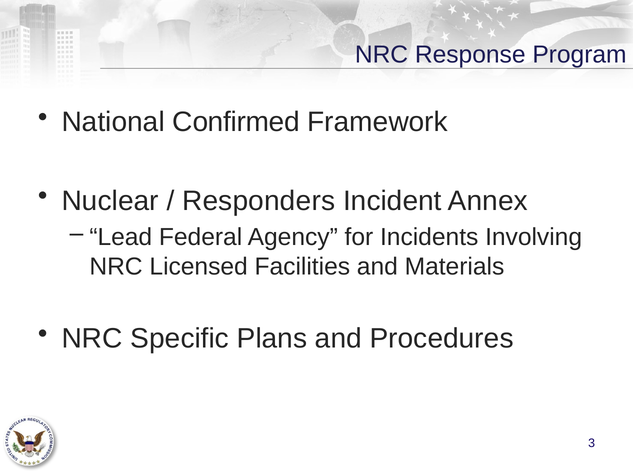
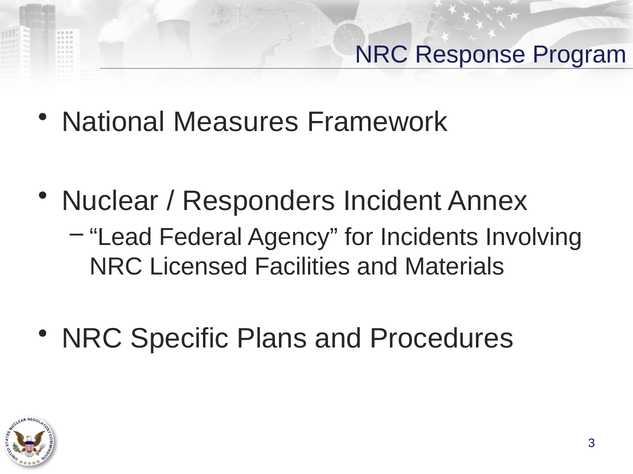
Confirmed: Confirmed -> Measures (236, 122)
